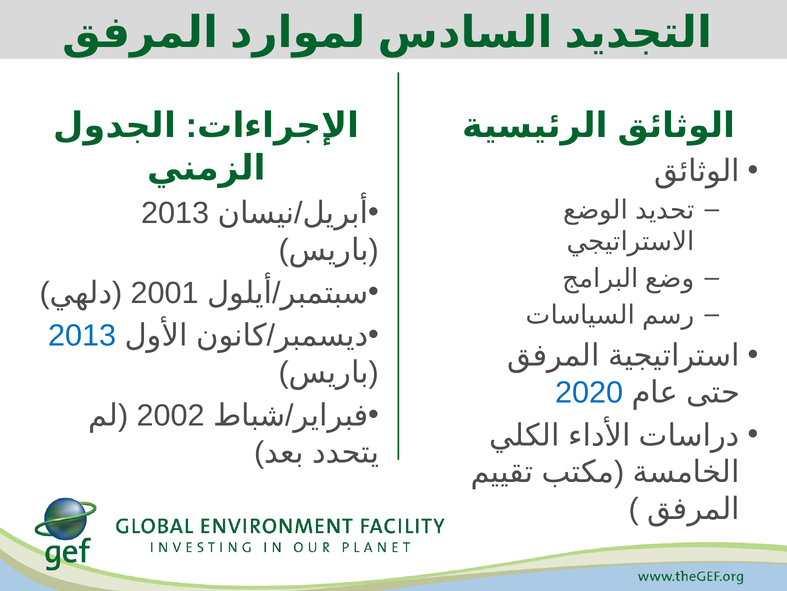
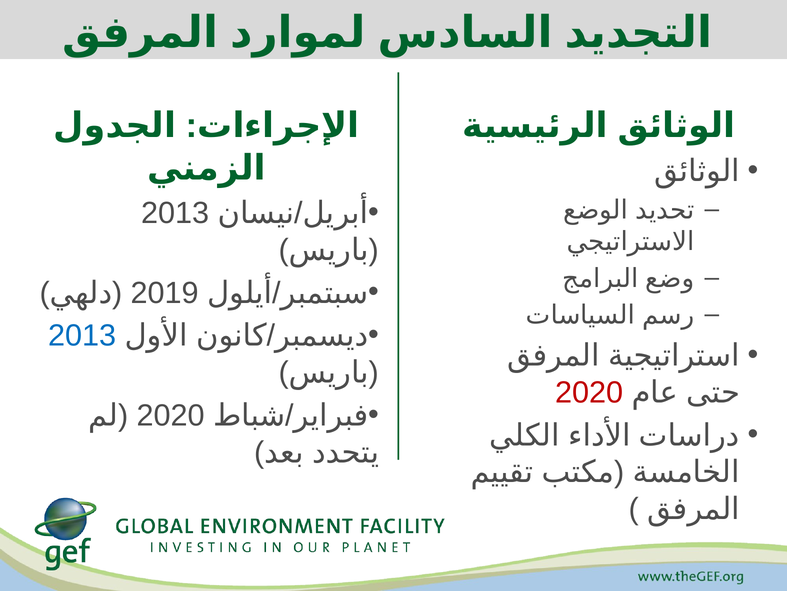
2001: 2001 -> 2019 (165, 293)
2020 colour: blue -> red (589, 392)
2002: 2002 -> 2020 (171, 415)
